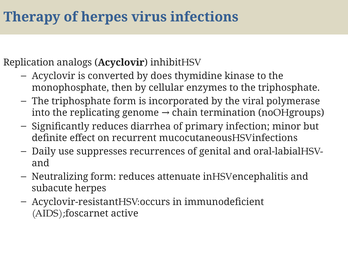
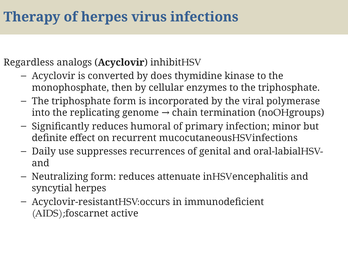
Replication: Replication -> Regardless (29, 62)
diarrhea: diarrhea -> humoral (151, 126)
subacute: subacute -> syncytial (52, 188)
